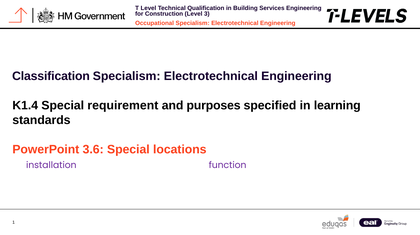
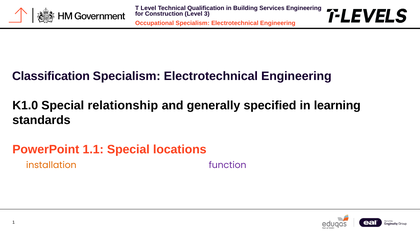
K1.4: K1.4 -> K1.0 (25, 105)
requirement: requirement -> relationship (123, 105)
purposes: purposes -> generally (213, 105)
3.6: 3.6 -> 1.1 (93, 149)
installation colour: purple -> orange (51, 165)
